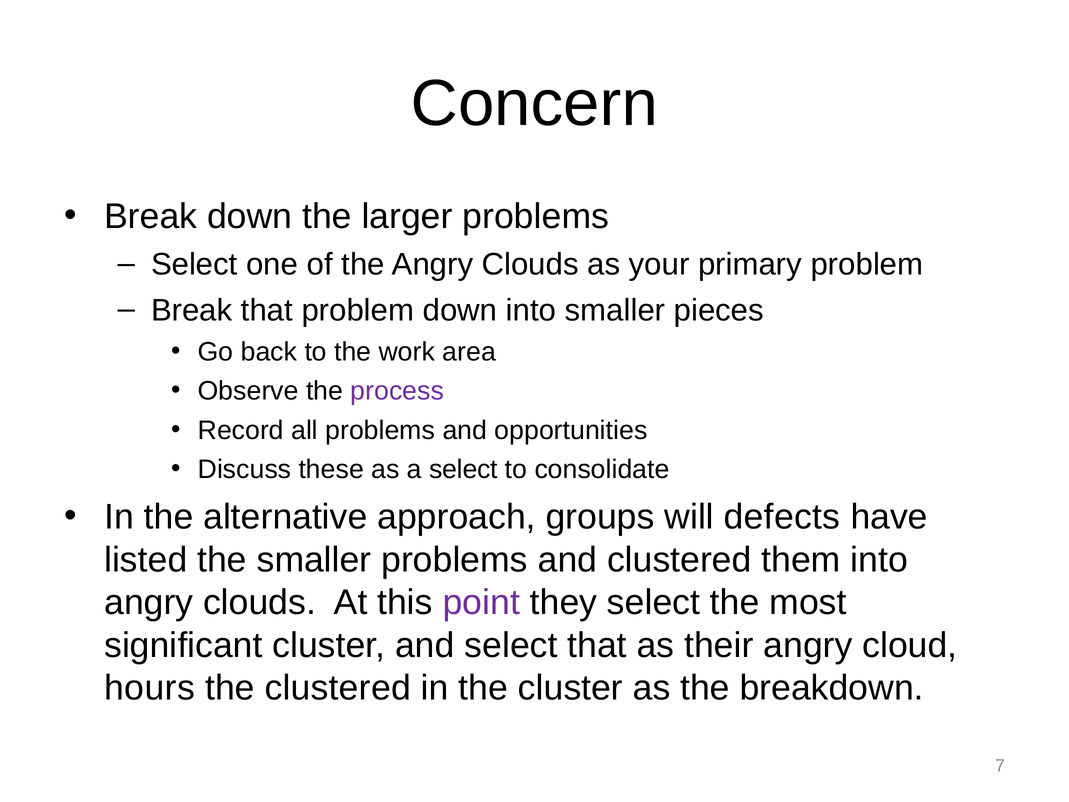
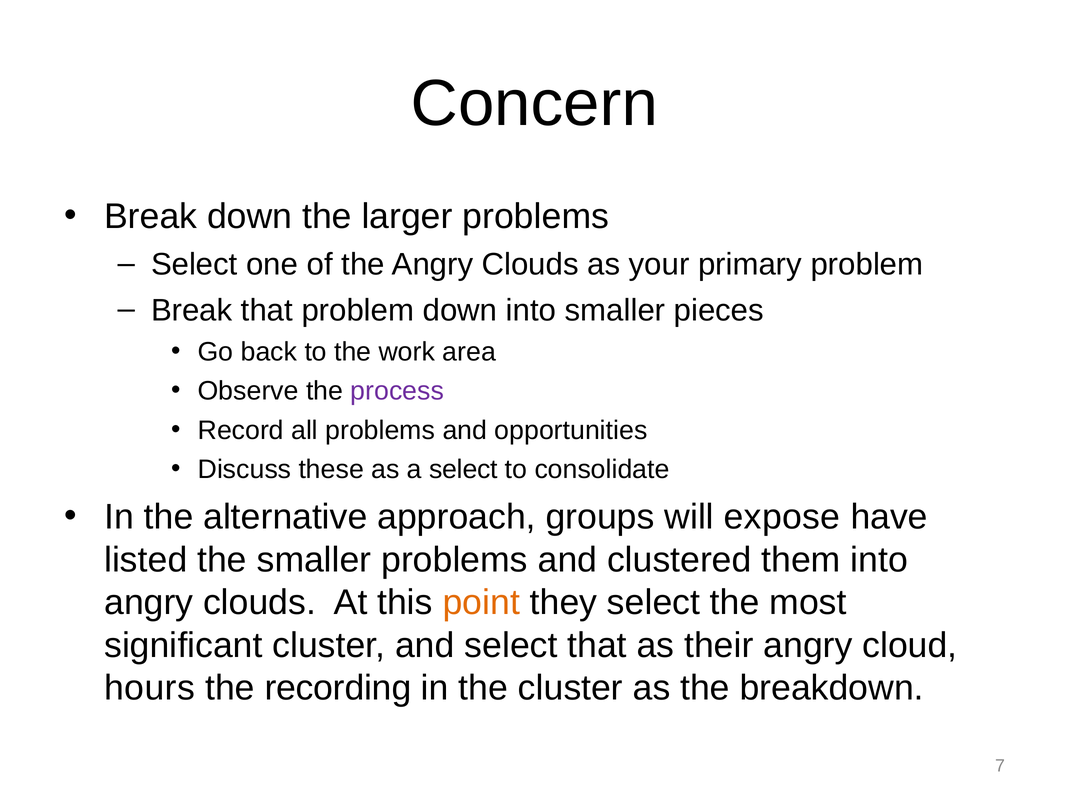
defects: defects -> expose (782, 517)
point colour: purple -> orange (481, 602)
the clustered: clustered -> recording (338, 688)
